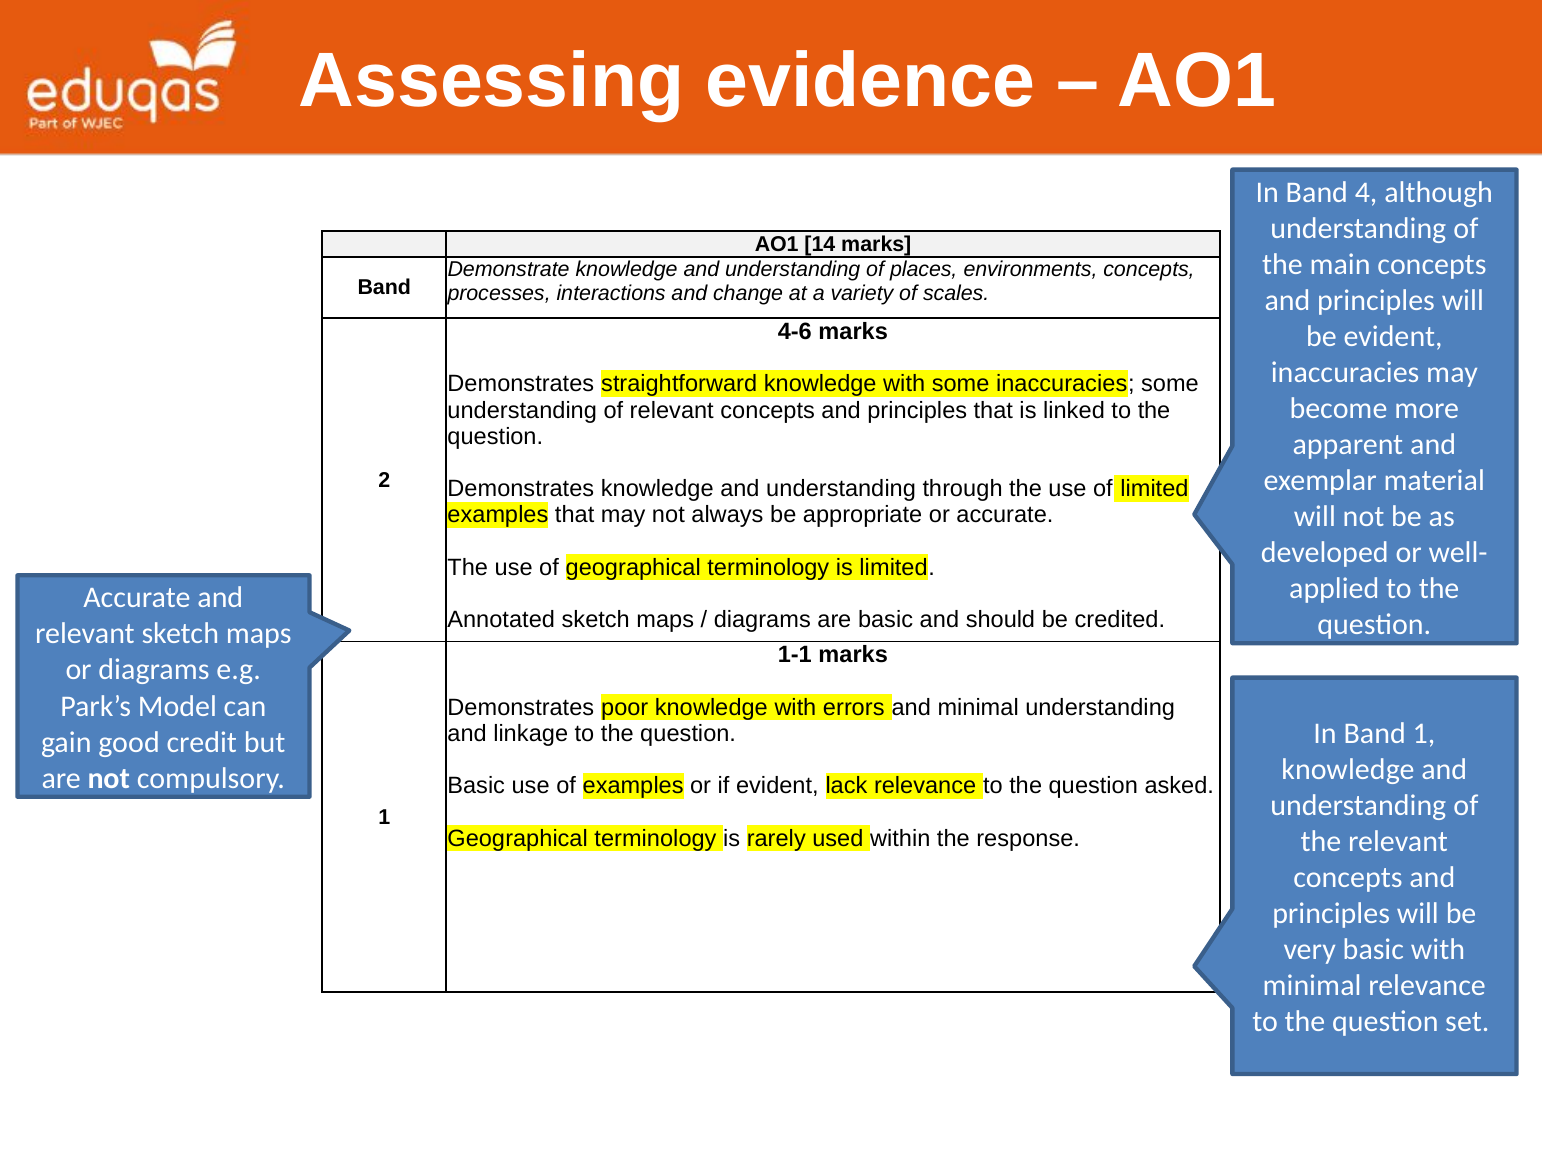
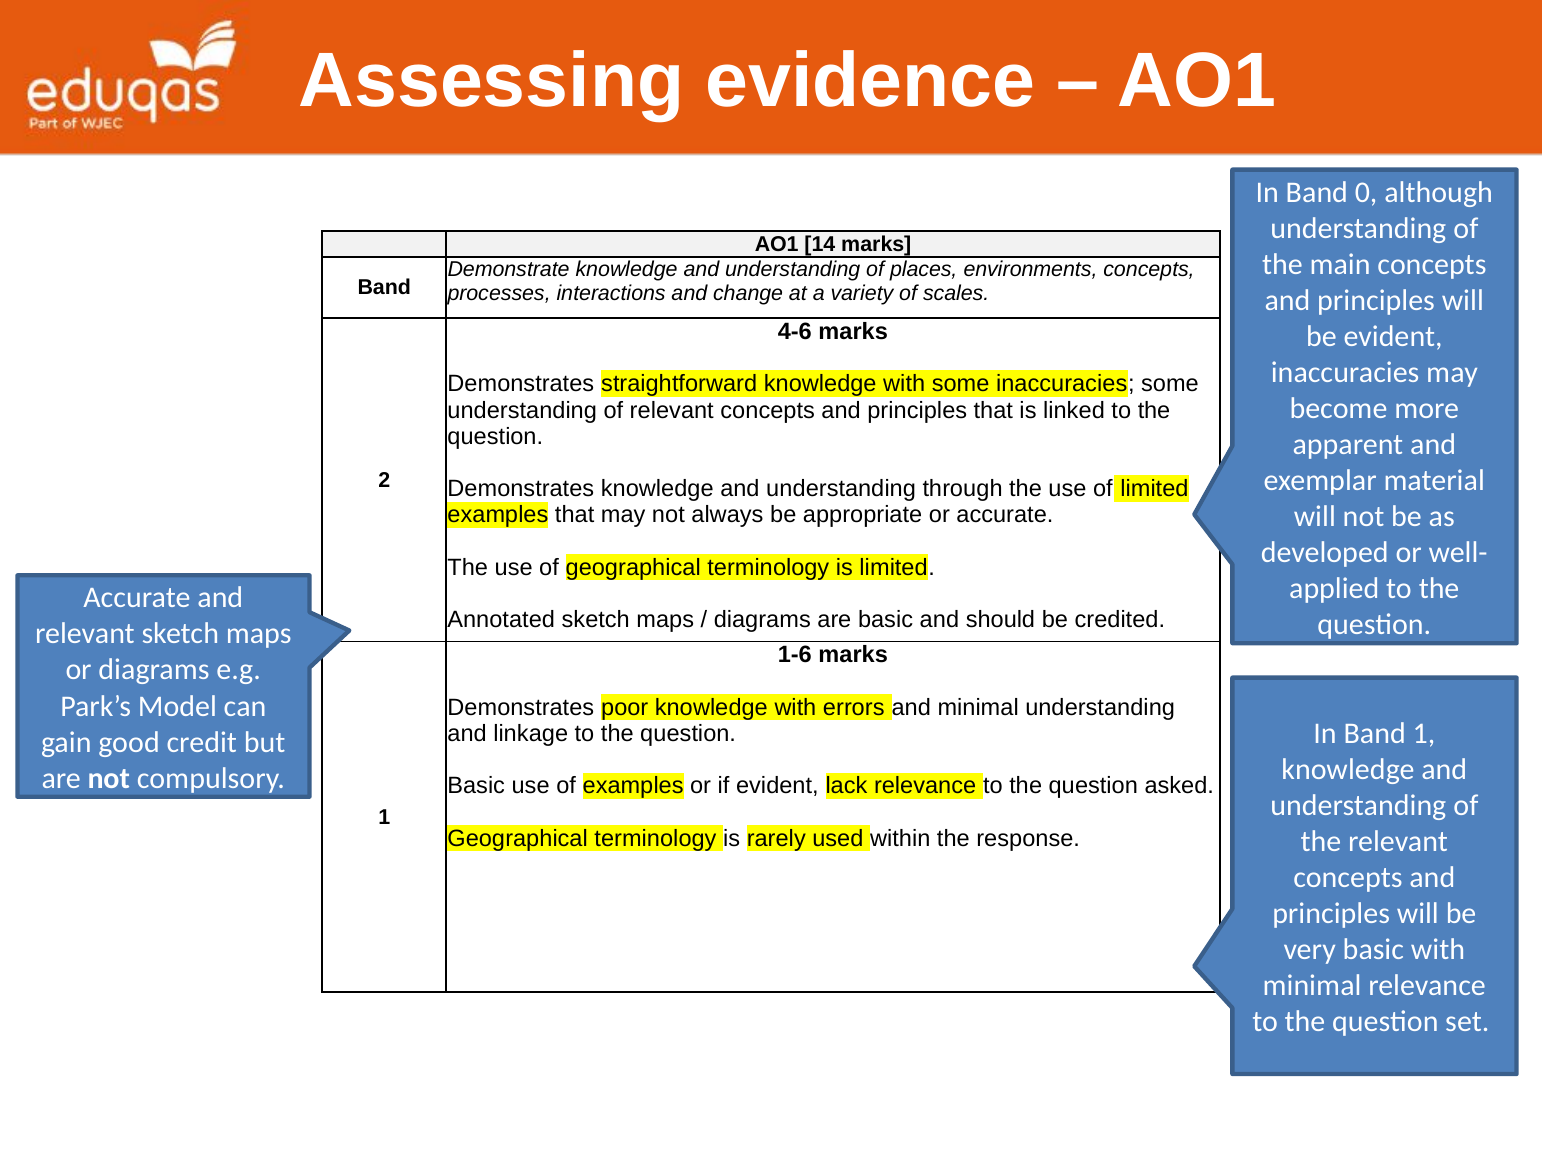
4: 4 -> 0 (1366, 192)
1-1: 1-1 -> 1-6 (795, 655)
